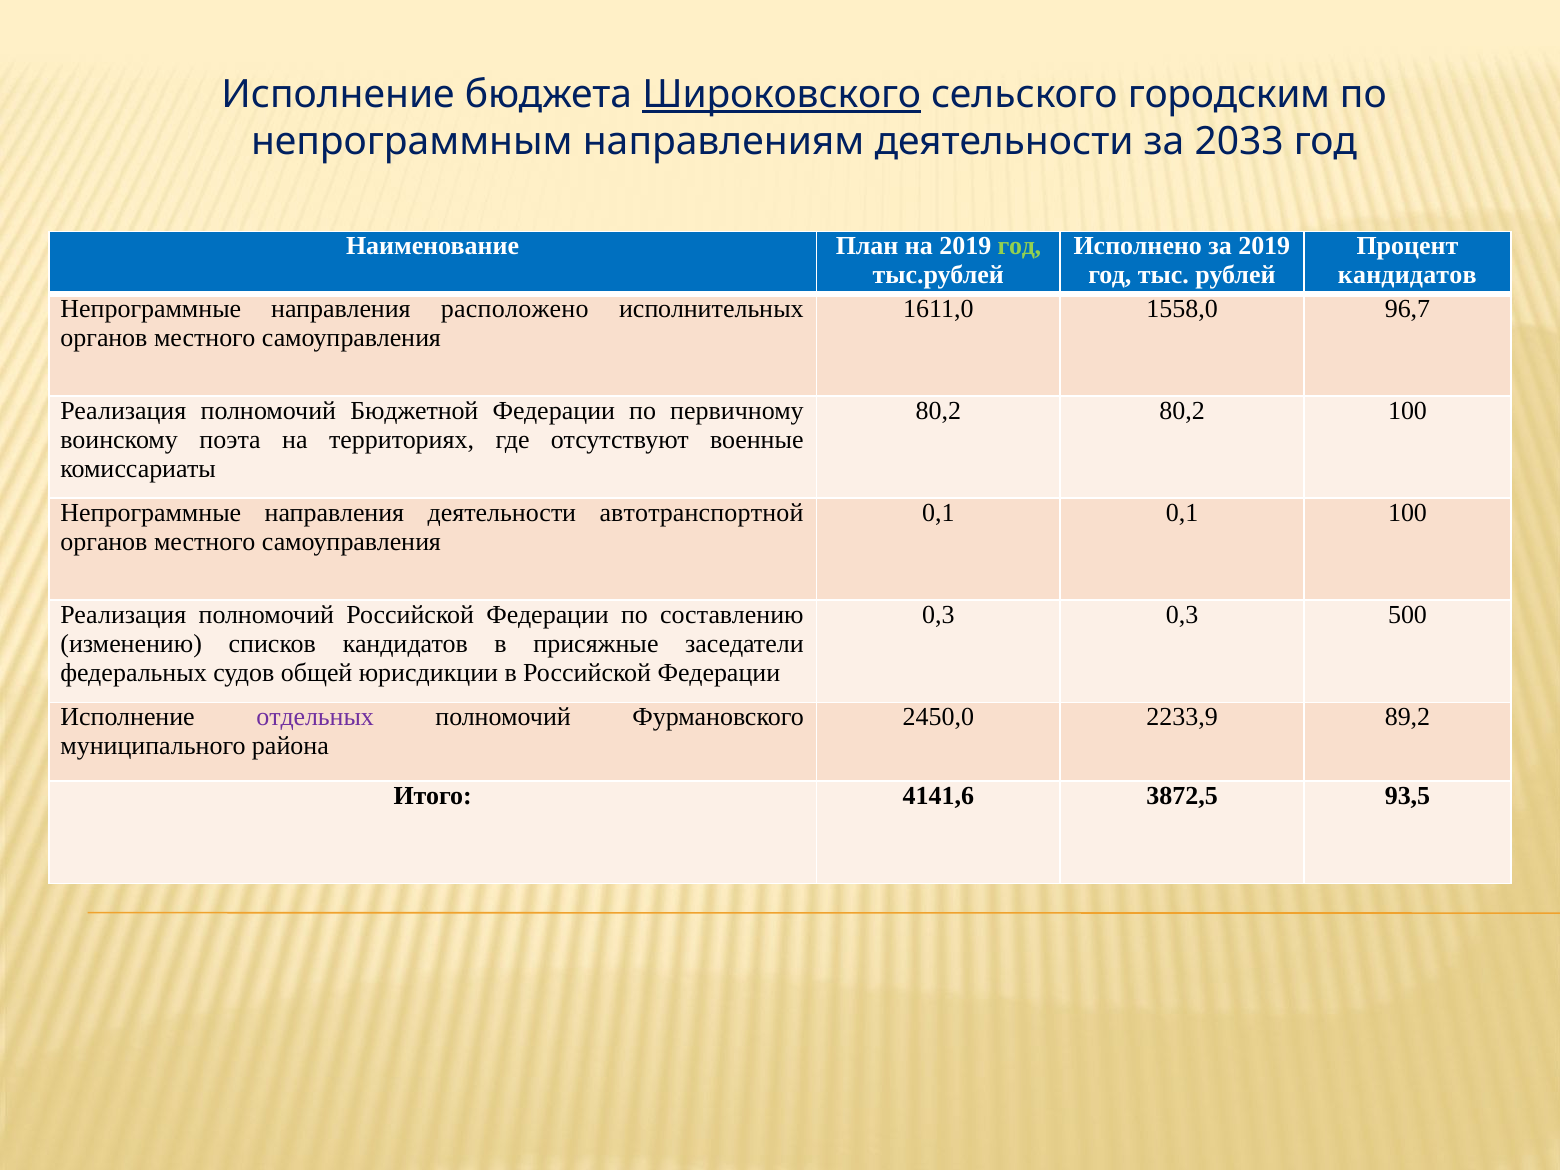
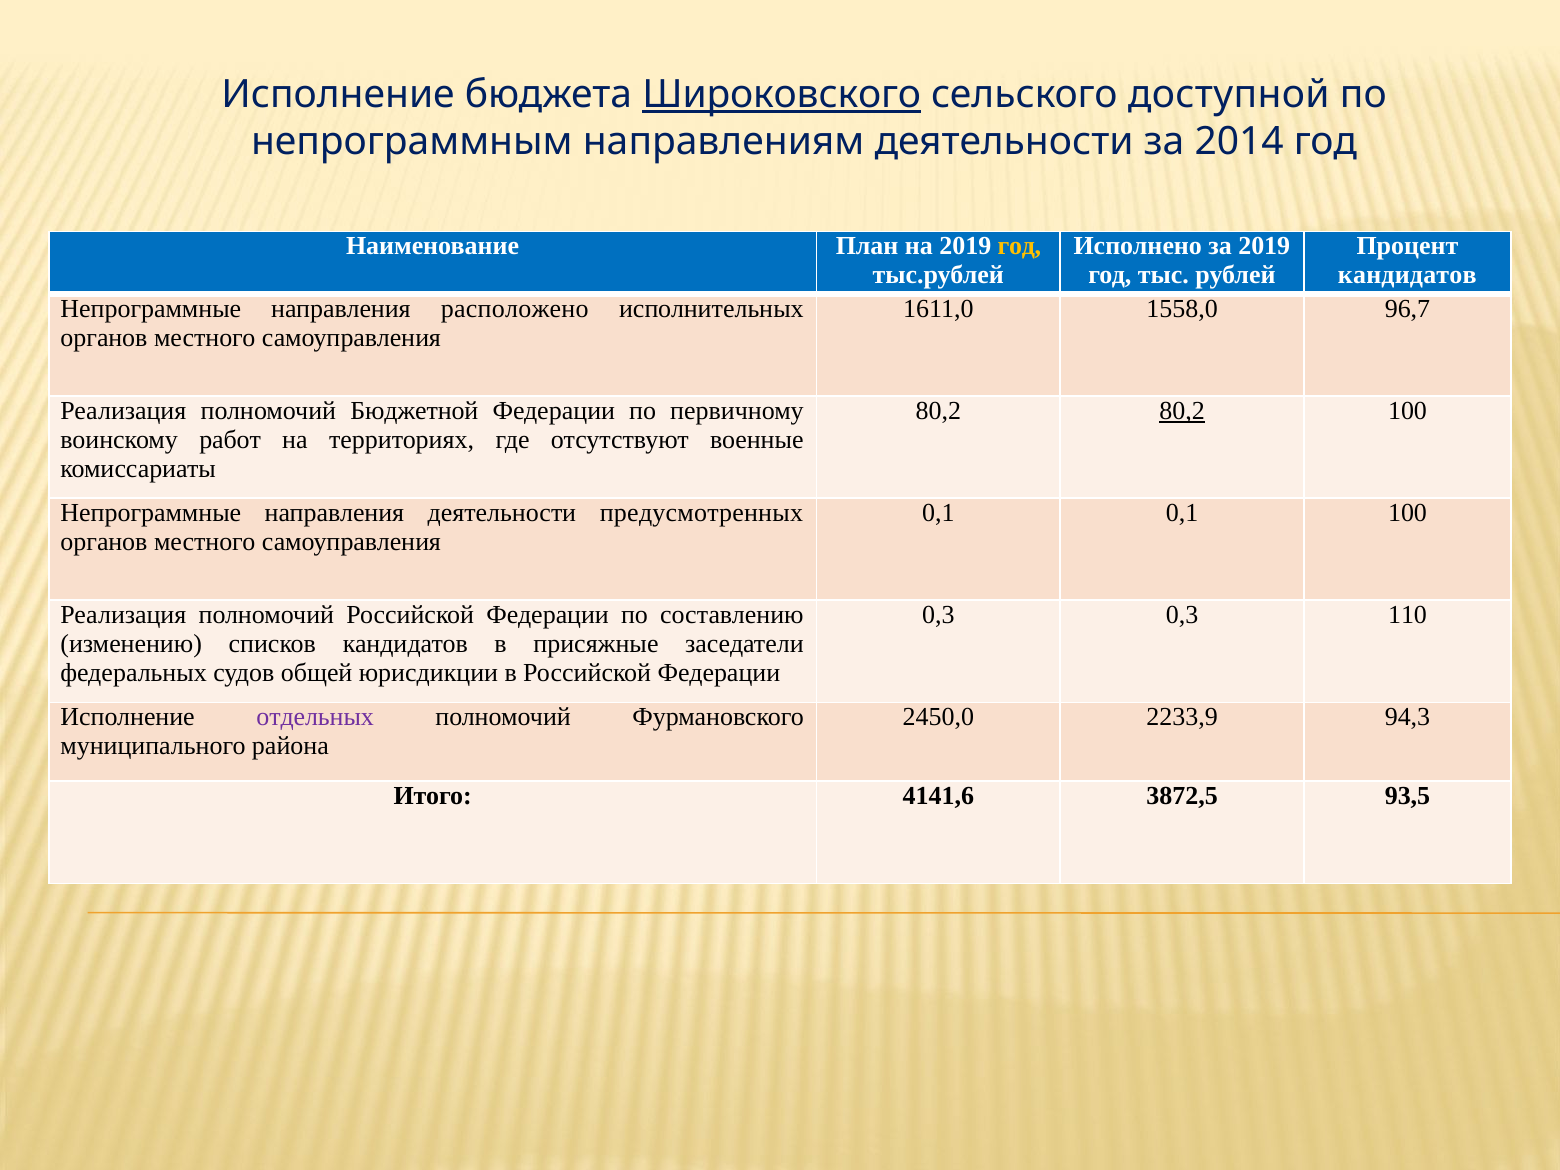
городским: городским -> доступной (1229, 95)
2033: 2033 -> 2014 (1239, 141)
год colour: light green -> yellow (1019, 246)
80,2 underline: none -> present (1182, 411)
поэта: поэта -> работ (230, 440)
автотранспортной: автотранспортной -> предусмотренных (701, 513)
500: 500 -> 110 (1407, 615)
89,2: 89,2 -> 94,3 (1407, 717)
